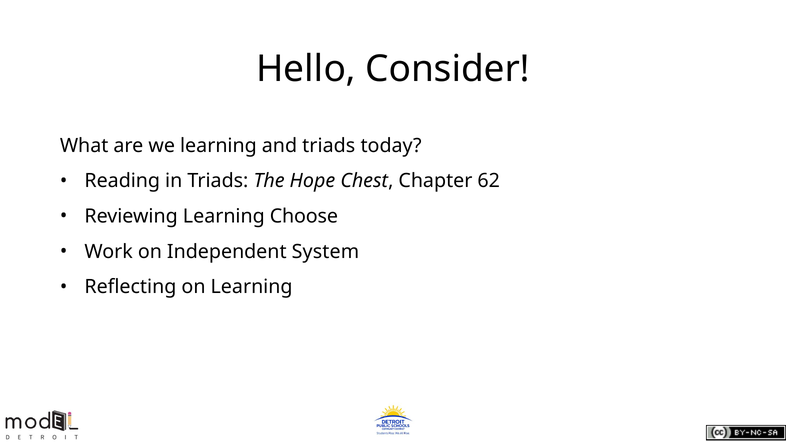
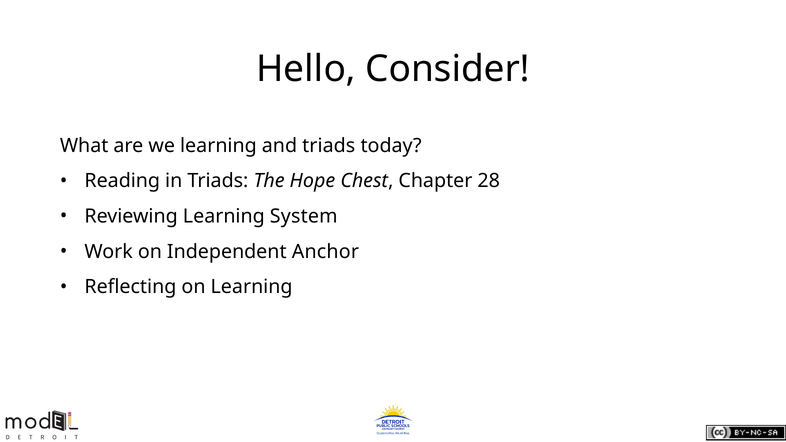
62: 62 -> 28 (489, 181)
Choose: Choose -> System (304, 216)
System: System -> Anchor (325, 252)
